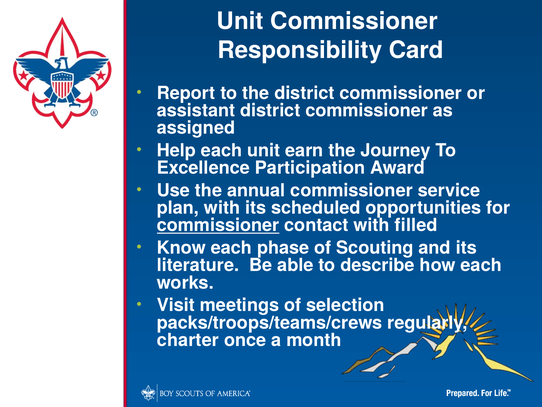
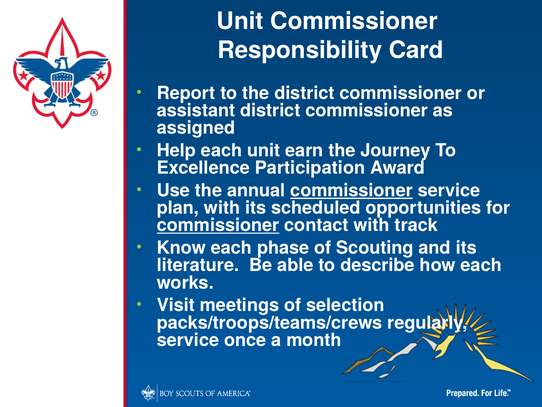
commissioner underline: none -> present (352, 190)
filled: filled -> track (416, 225)
charter: charter -> service (188, 340)
